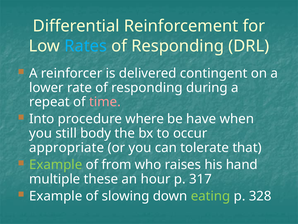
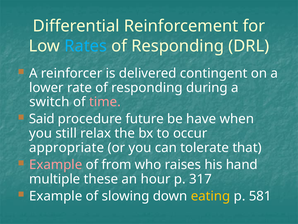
repeat: repeat -> switch (49, 102)
Into: Into -> Said (42, 119)
where: where -> future (145, 119)
body: body -> relax (96, 133)
Example colour: light green -> pink (56, 164)
eating colour: light green -> yellow (211, 196)
328: 328 -> 581 (260, 196)
